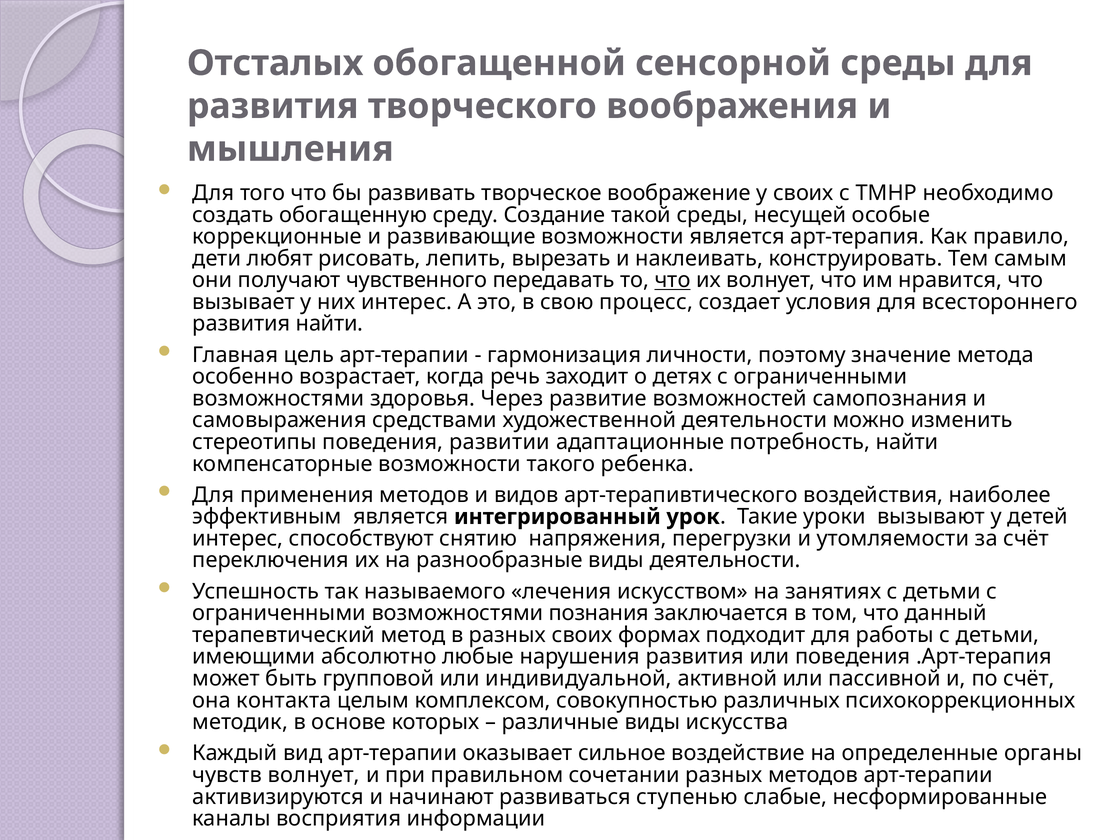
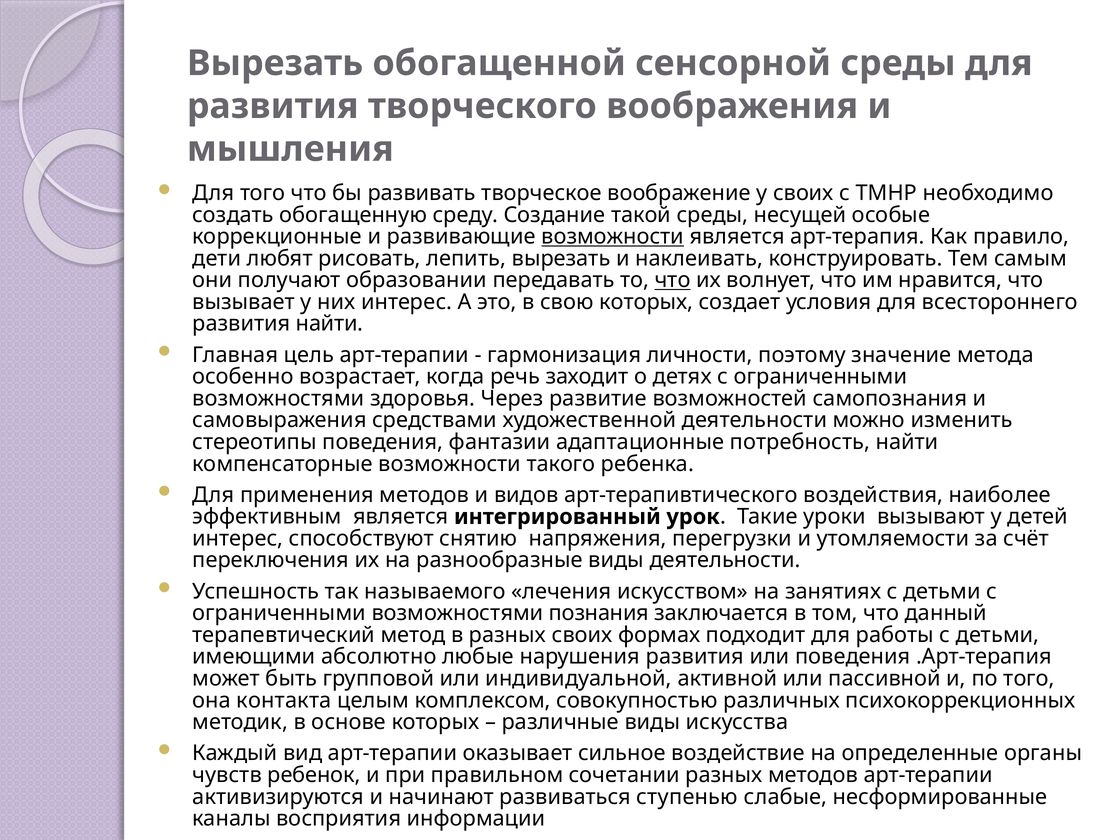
Отсталых: Отсталых -> Вырезать (275, 63)
возможности underline: none -> present (613, 237)
чувственного: чувственного -> образовании (416, 280)
свою процесс: процесс -> которых (646, 302)
развитии: развитии -> фантазии (500, 442)
по счёт: счёт -> того (1029, 679)
чувств волнует: волнует -> ребенок (314, 775)
